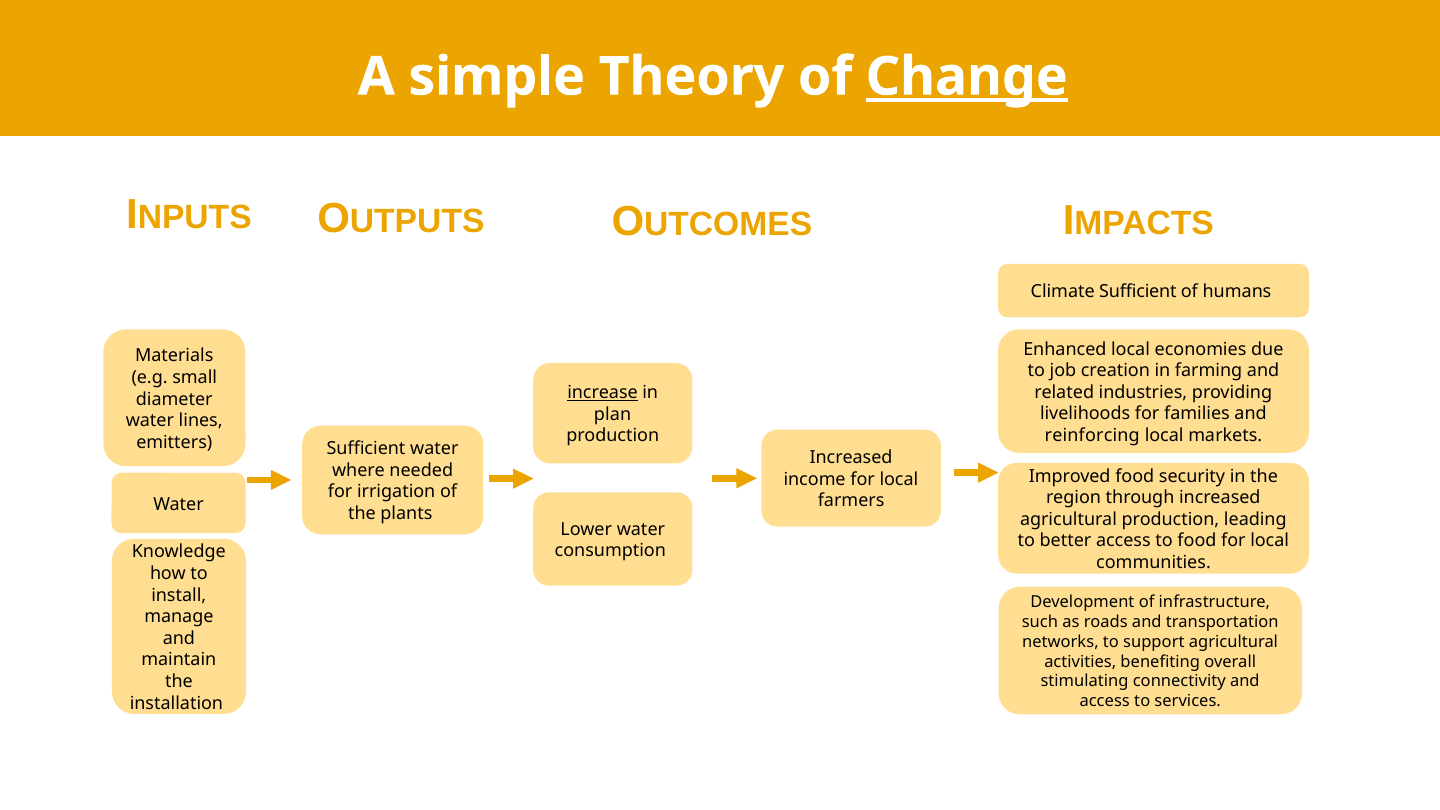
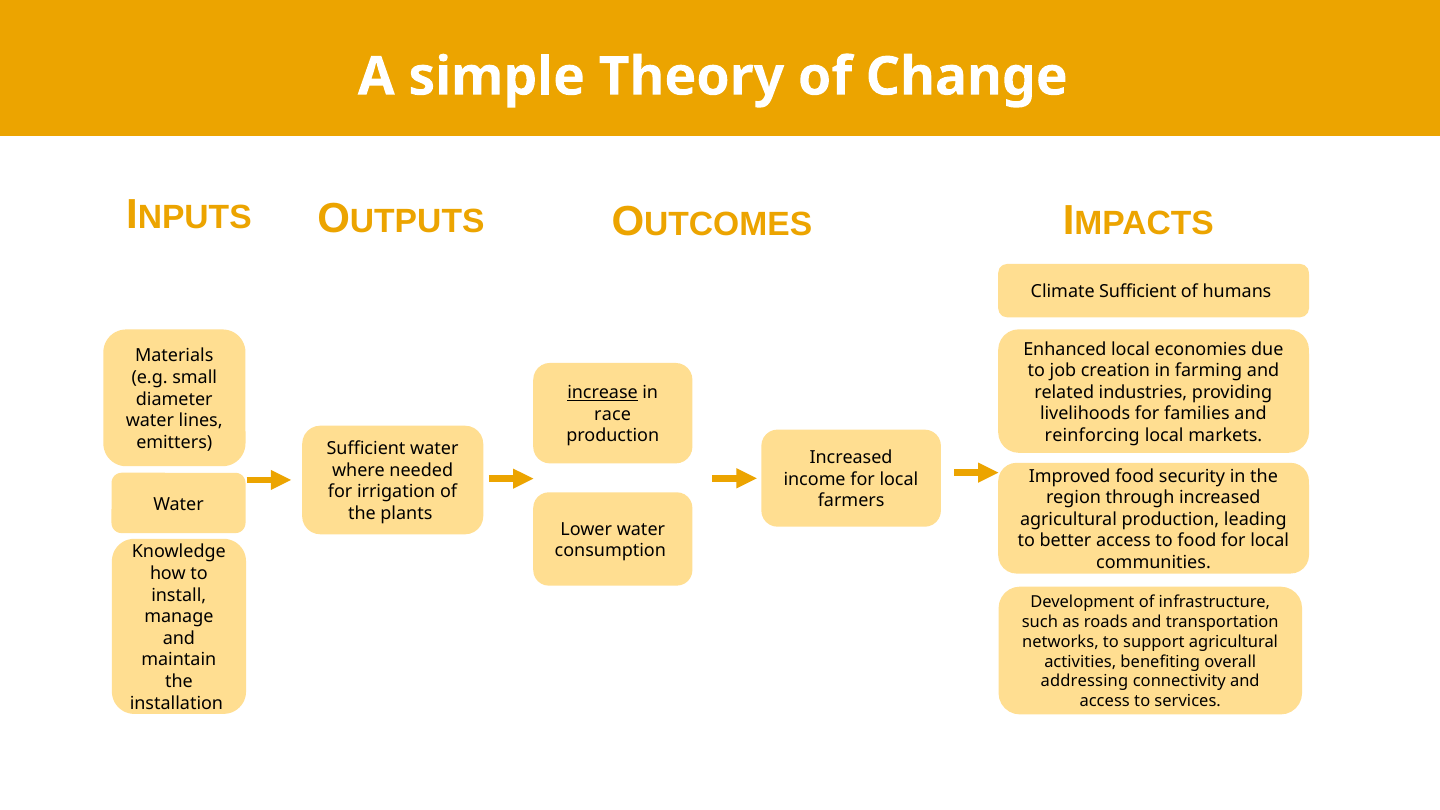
Change underline: present -> none (967, 77)
plan: plan -> race (613, 414)
stimulating: stimulating -> addressing (1084, 681)
